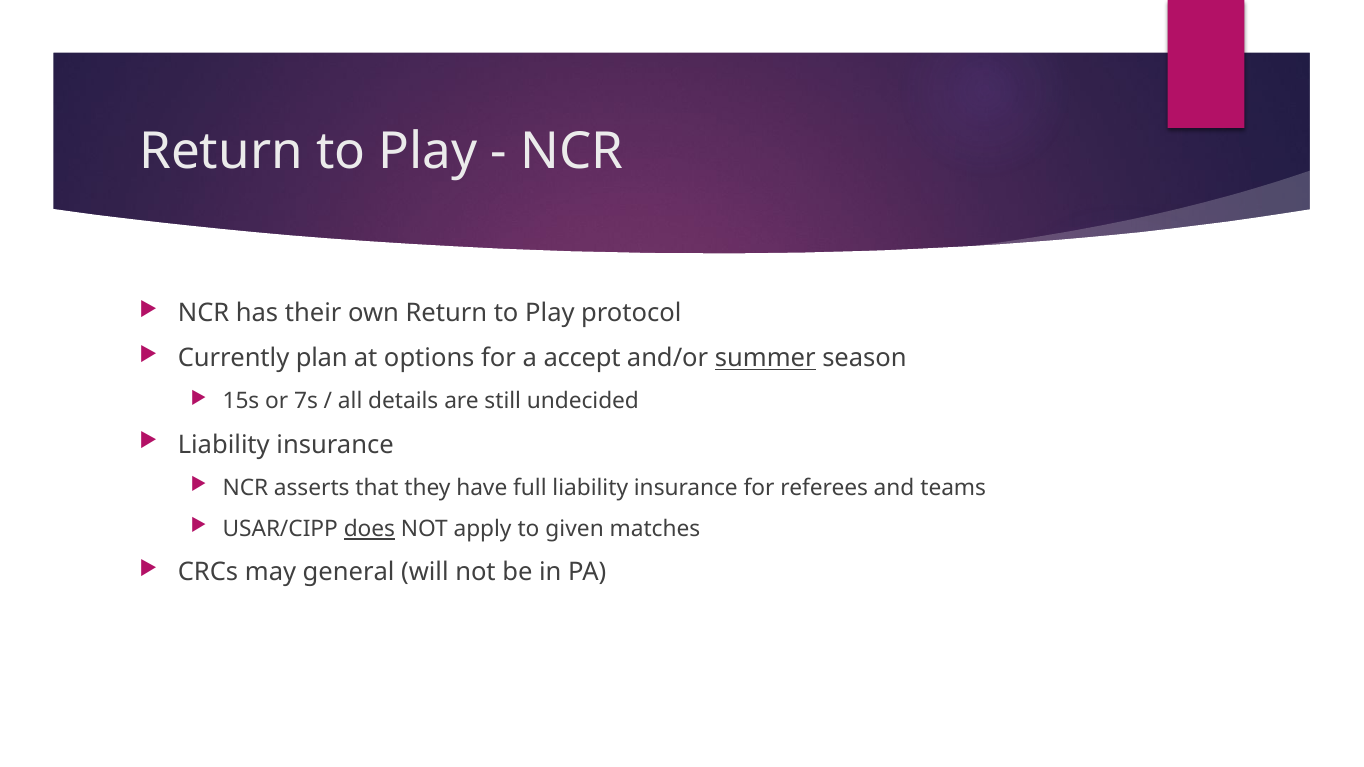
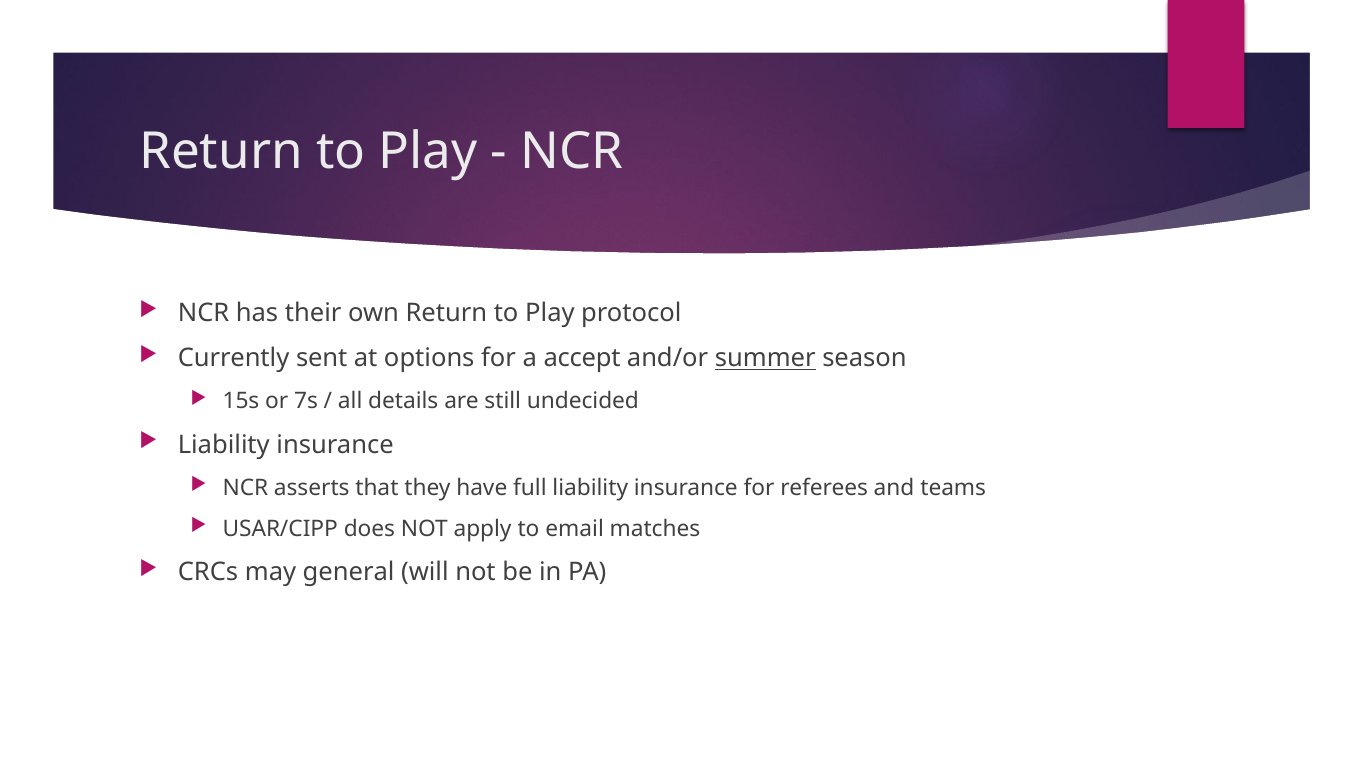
plan: plan -> sent (322, 358)
does underline: present -> none (369, 529)
given: given -> email (575, 529)
